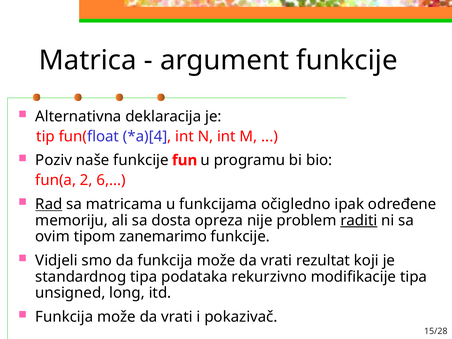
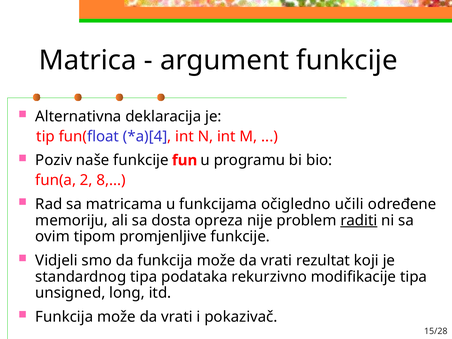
6: 6 -> 8 (111, 180)
Rad underline: present -> none (49, 204)
ipak: ipak -> učili (349, 204)
zanemarimo: zanemarimo -> promjenljive (163, 237)
